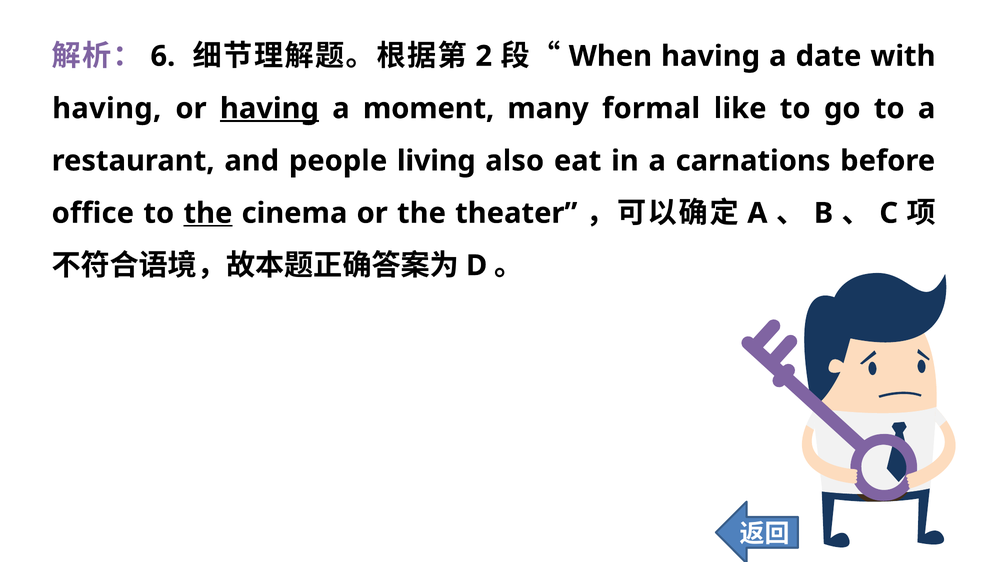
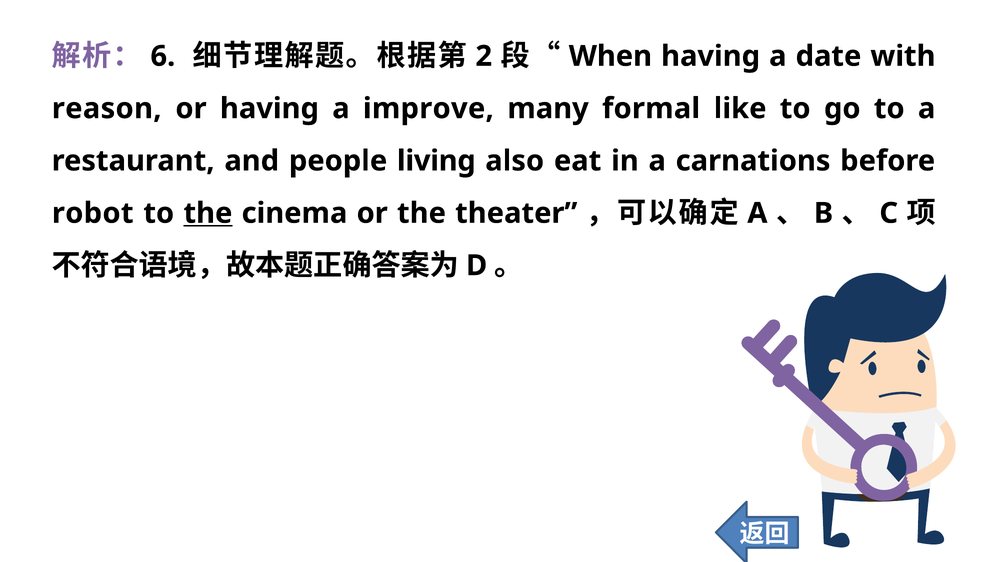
having: having -> reason (107, 109)
having underline: present -> none (269, 109)
moment: moment -> improve (428, 109)
office: office -> robot (93, 213)
